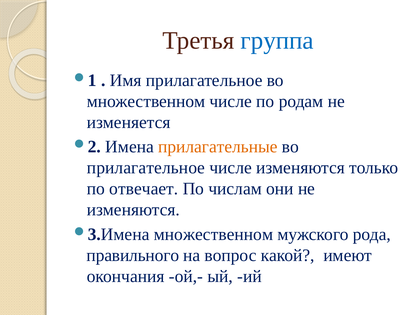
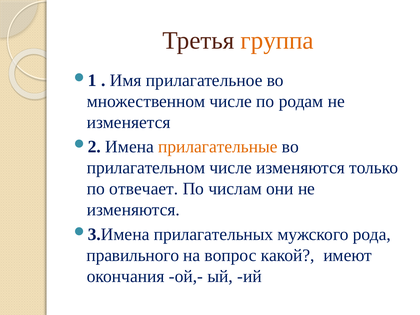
группа colour: blue -> orange (277, 41)
прилагательное: прилагательное -> прилагательном (146, 168)
множественном: множественном -> прилагательных (214, 234)
